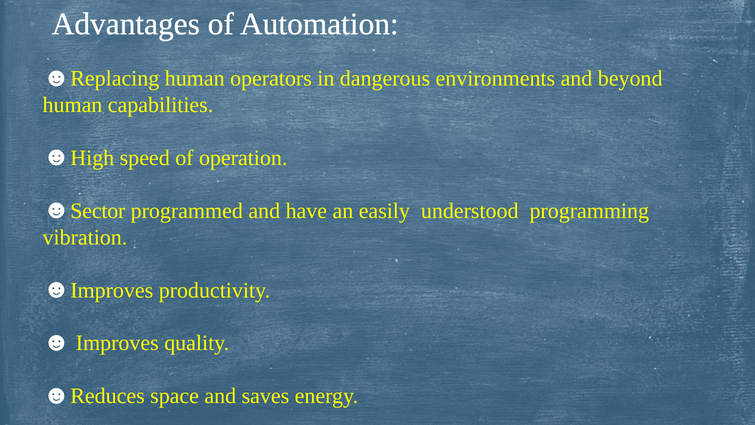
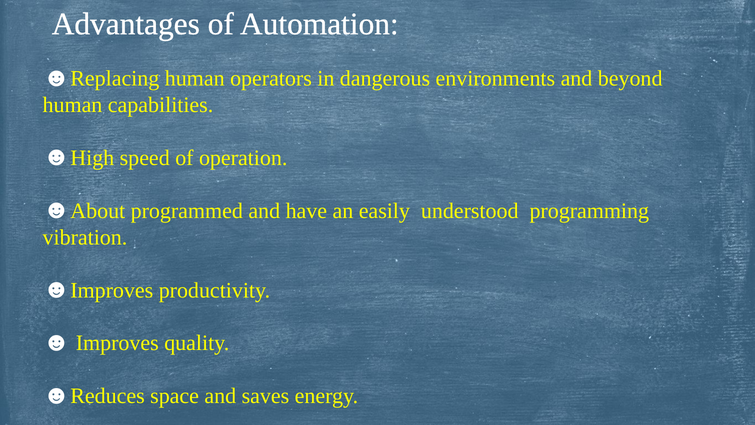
Sector: Sector -> About (98, 211)
